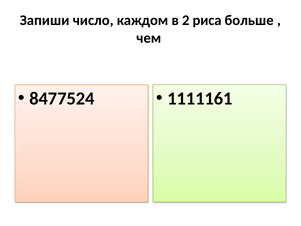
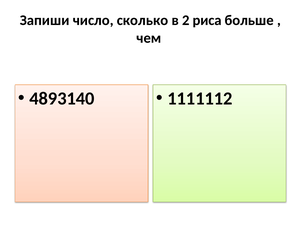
каждом: каждом -> сколько (143, 20)
8477524: 8477524 -> 4893140 (62, 99)
1111161: 1111161 -> 1111112 (200, 99)
